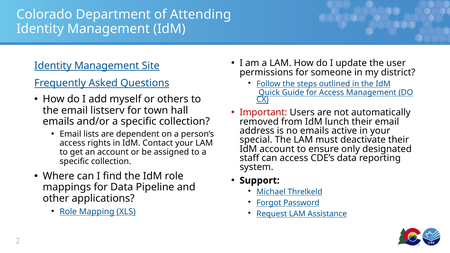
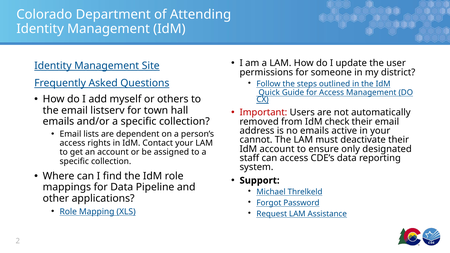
lunch: lunch -> check (337, 122)
special: special -> cannot (256, 140)
